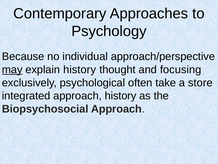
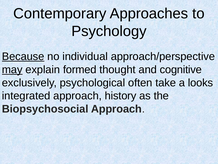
Because underline: none -> present (23, 56)
explain history: history -> formed (80, 69)
focusing: focusing -> cognitive (181, 69)
store: store -> looks (200, 83)
